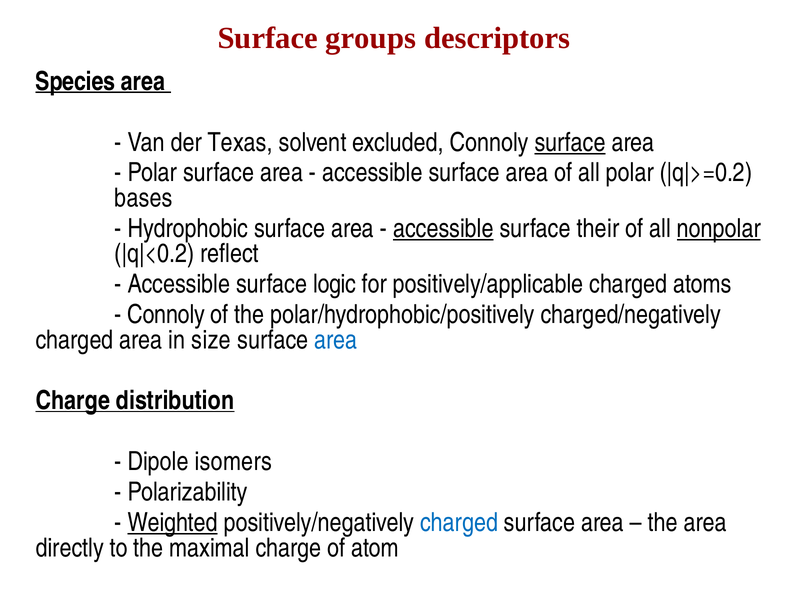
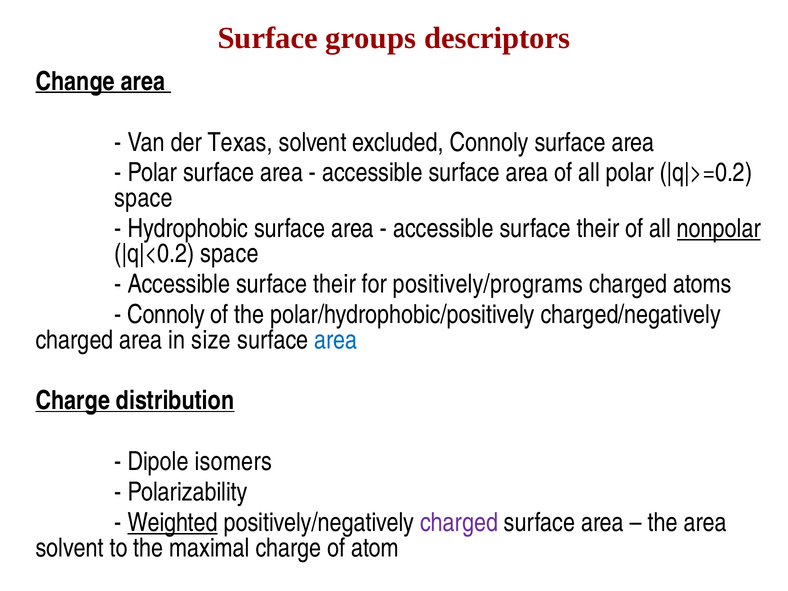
Species: Species -> Change (75, 81)
surface underline: present -> none (570, 142)
bases: bases -> space (144, 198)
accessible underline: present -> none (443, 229)
reflect: reflect -> space (229, 254)
logic: logic -> their (334, 284)
positively/applicable: positively/applicable -> positively/programs (488, 284)
charged colour: blue -> purple (459, 523)
directly: directly -> solvent (70, 548)
